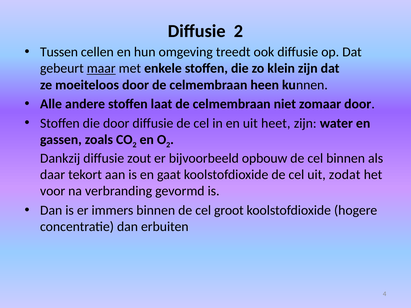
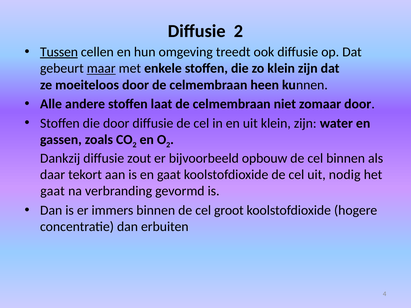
Tussen underline: none -> present (59, 52)
uit heet: heet -> klein (276, 123)
zodat: zodat -> nodig (345, 175)
voor: voor -> gaat (53, 191)
